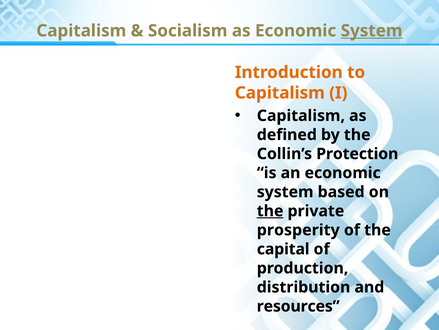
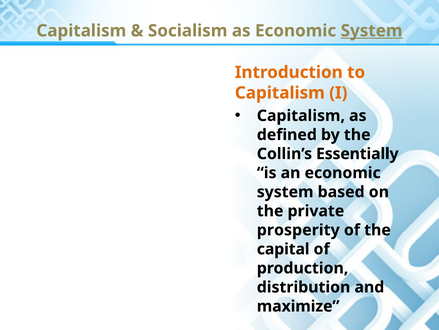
Protection: Protection -> Essentially (357, 154)
the underline: present -> none (270, 211)
resources: resources -> maximize (298, 306)
